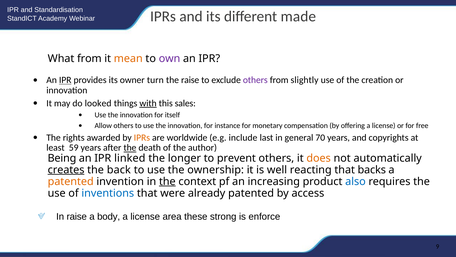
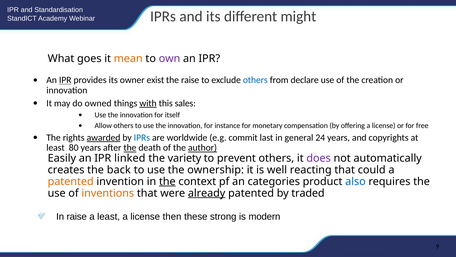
made: made -> might (298, 16)
What from: from -> goes (89, 59)
turn: turn -> exist (155, 80)
others colour: purple -> blue (255, 80)
slightly: slightly -> declare (305, 80)
looked: looked -> owned (98, 103)
awarded underline: none -> present (104, 137)
IPRs colour: orange -> blue (142, 137)
include: include -> commit (243, 137)
70: 70 -> 24 (320, 137)
59: 59 -> 80 (74, 148)
author underline: none -> present (202, 148)
Being: Being -> Easily (62, 158)
longer: longer -> variety (184, 158)
does colour: orange -> purple (319, 158)
creates underline: present -> none (66, 170)
backs: backs -> could (372, 170)
increasing: increasing -> categories (274, 181)
inventions colour: blue -> orange (108, 193)
already underline: none -> present (207, 193)
access: access -> traded (308, 193)
a body: body -> least (109, 216)
area: area -> then (172, 216)
enforce: enforce -> modern (264, 216)
